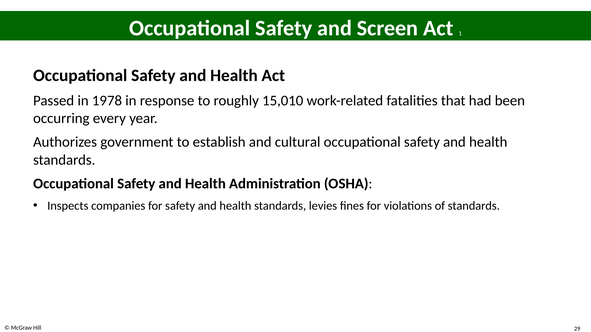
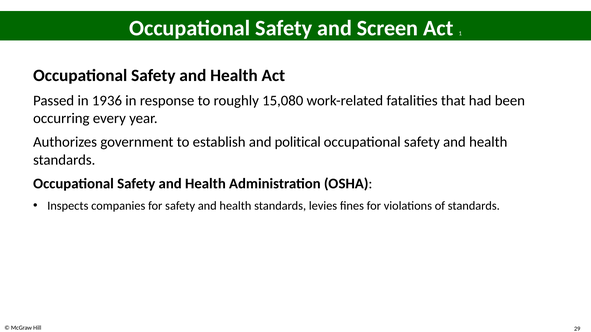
78: 78 -> 36 (115, 101)
15,010: 15,010 -> 15,080 (283, 101)
cultural: cultural -> political (298, 142)
